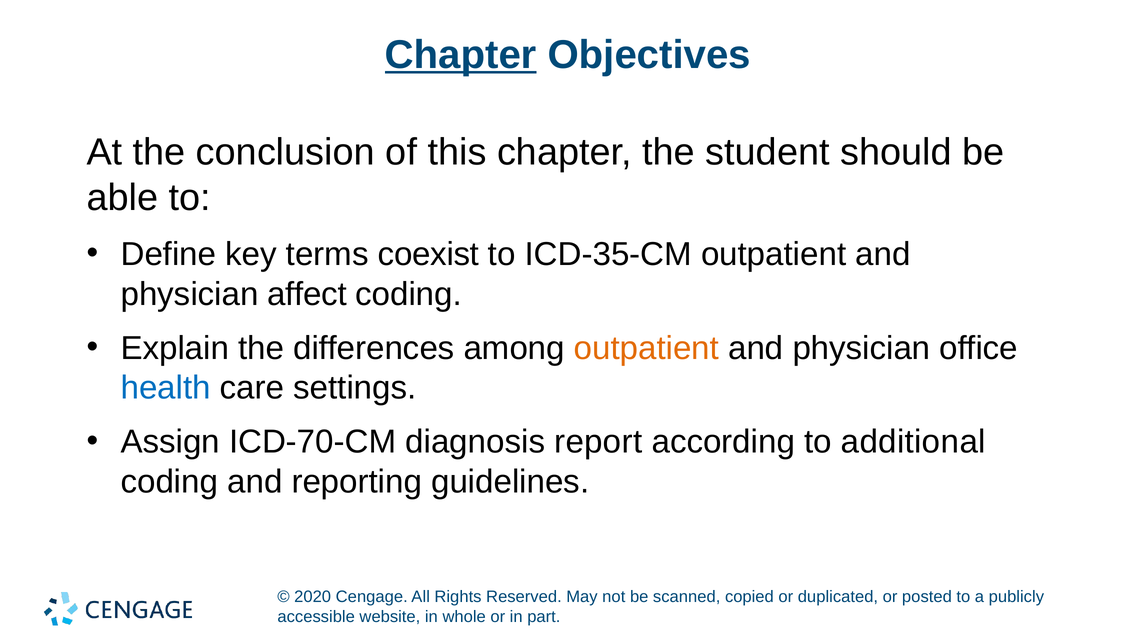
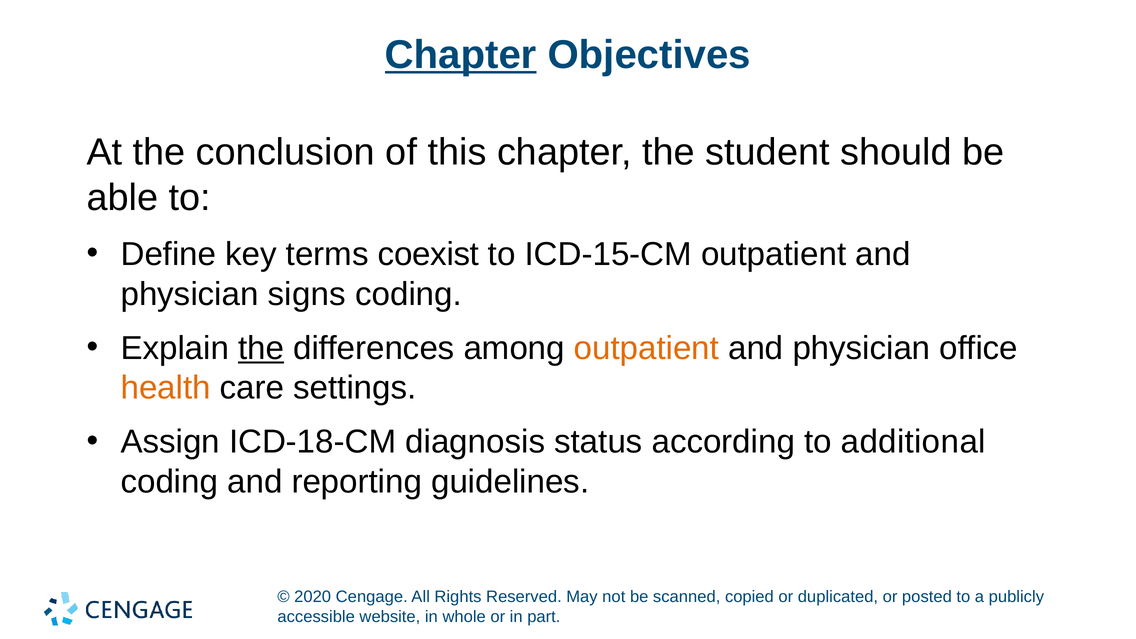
ICD-35-CM: ICD-35-CM -> ICD-15-CM (608, 254)
affect: affect -> signs (307, 294)
the underline: none -> present (261, 348)
health colour: blue -> orange (166, 388)
ICD-70-CM: ICD-70-CM -> ICD-18-CM (313, 442)
report: report -> status (598, 442)
